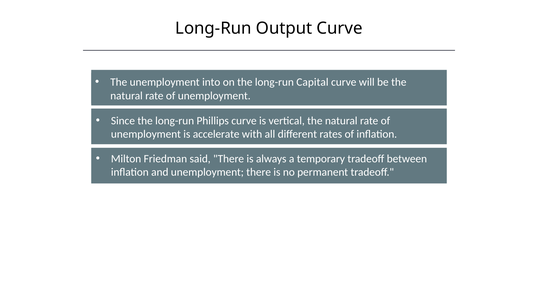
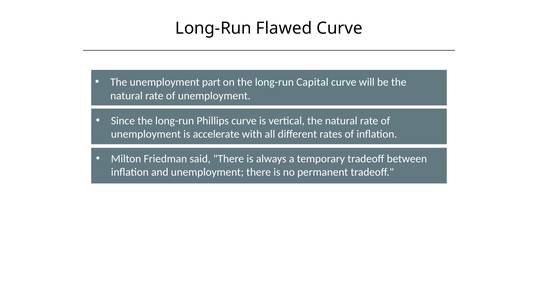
Output: Output -> Flawed (284, 28)
into: into -> part (211, 82)
